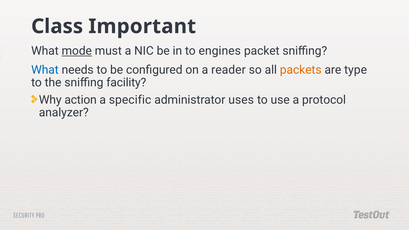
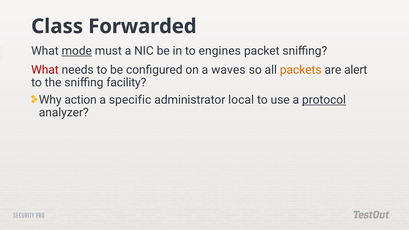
Important: Important -> Forwarded (142, 26)
What colour: blue -> red (45, 70)
reader: reader -> waves (228, 70)
type: type -> alert (356, 70)
uses: uses -> local (241, 100)
protocol underline: none -> present (324, 100)
